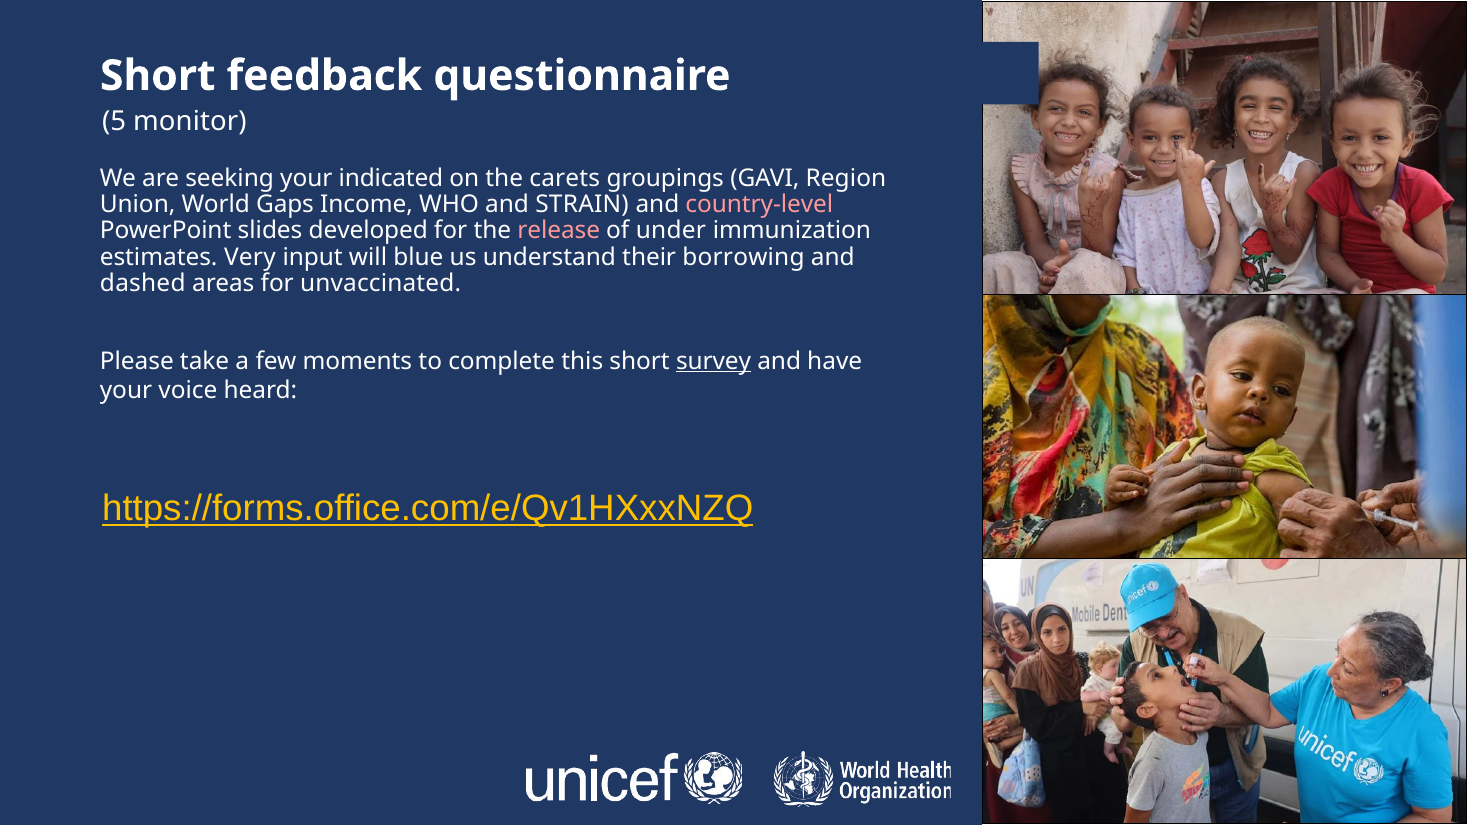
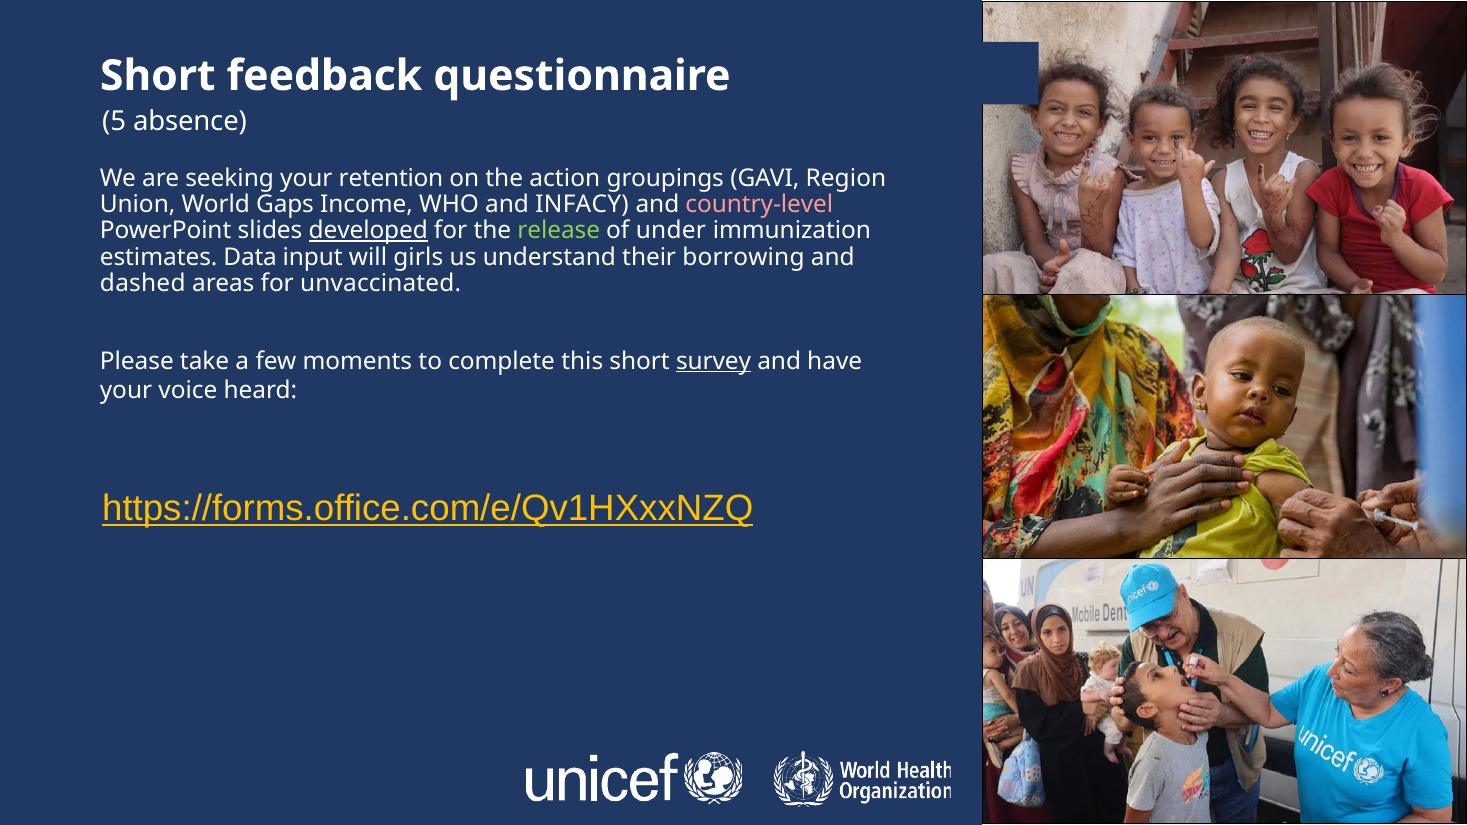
monitor: monitor -> absence (190, 122)
indicated: indicated -> retention (391, 178)
carets: carets -> action (565, 178)
STRAIN: STRAIN -> INFACY (582, 204)
developed underline: none -> present (368, 231)
release colour: pink -> light green (559, 231)
Very: Very -> Data (250, 257)
blue: blue -> girls (418, 257)
